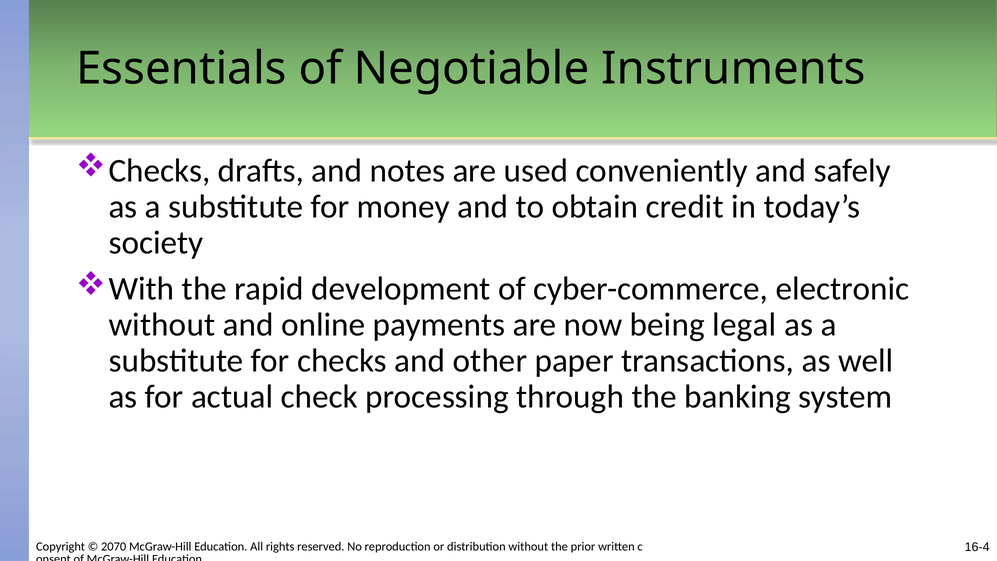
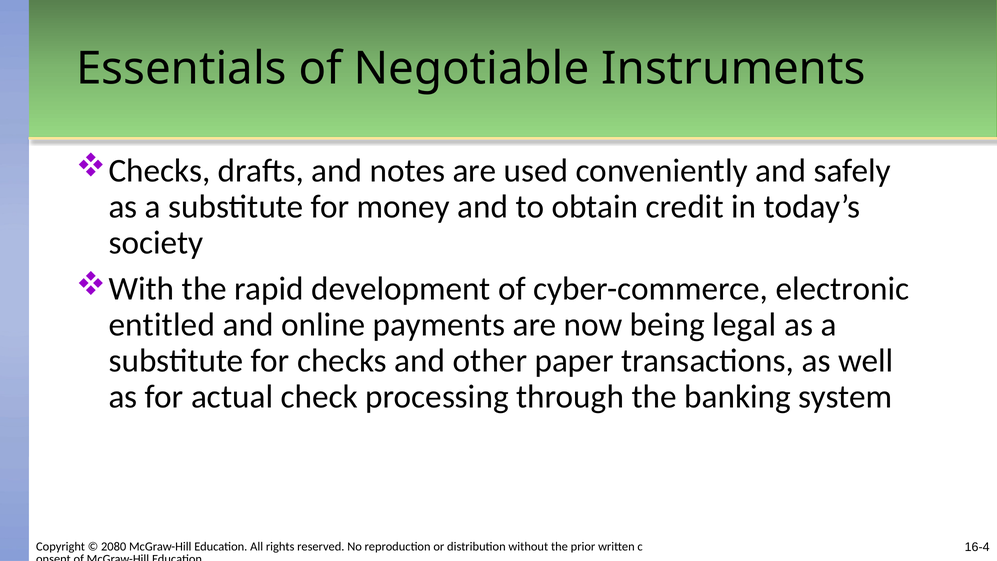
without: without -> entitled (162, 325)
2070: 2070 -> 2080 (114, 547)
